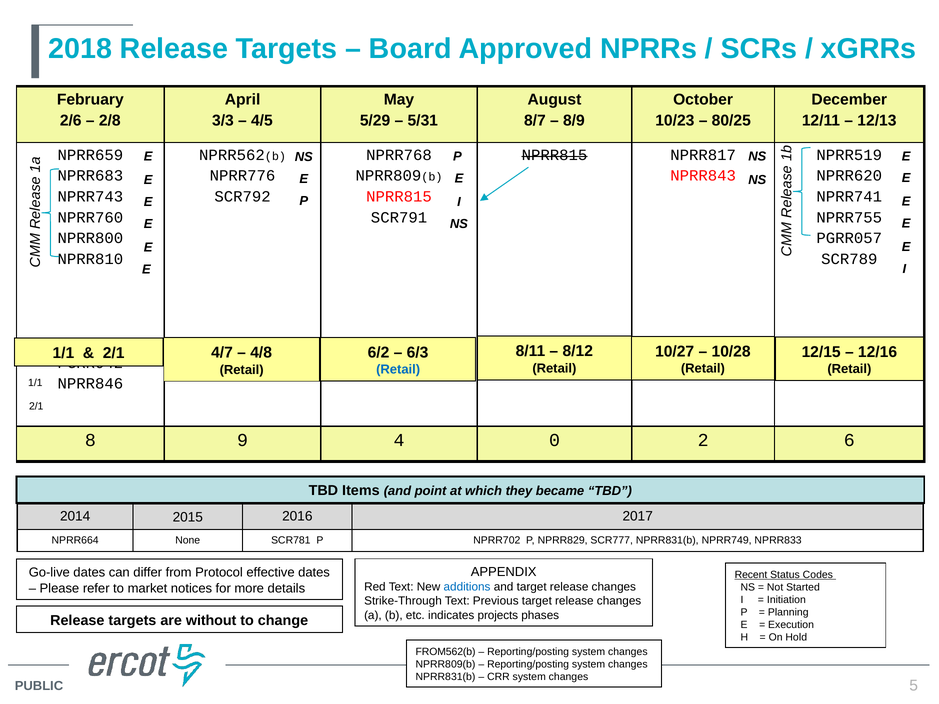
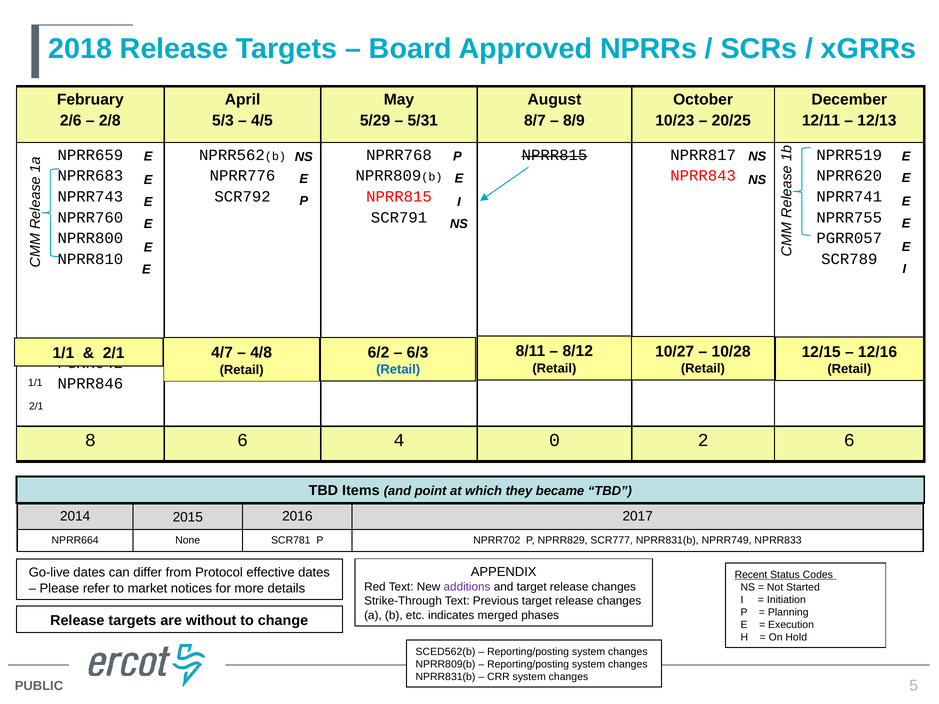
3/3: 3/3 -> 5/3 (223, 120)
80/25: 80/25 -> 20/25 (731, 120)
8 9: 9 -> 6 (243, 440)
additions colour: blue -> purple (467, 587)
projects: projects -> merged (498, 615)
FROM562(b: FROM562(b -> SCED562(b (445, 652)
